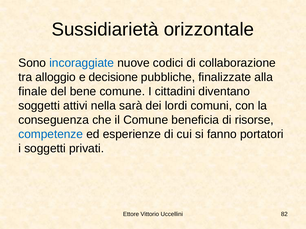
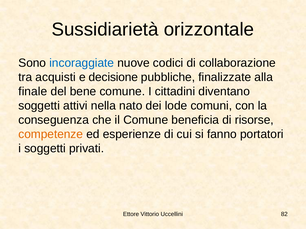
alloggio: alloggio -> acquisti (56, 77)
sarà: sarà -> nato (131, 106)
lordi: lordi -> lode (176, 106)
competenze colour: blue -> orange (51, 134)
